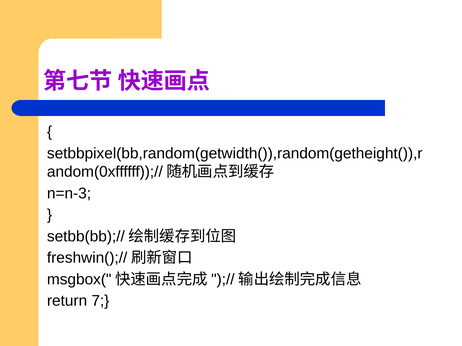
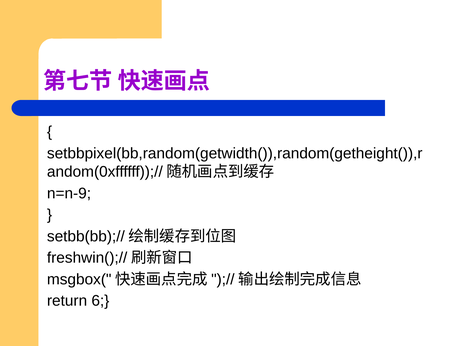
n=n-3: n=n-3 -> n=n-9 (69, 194)
7: 7 -> 6 (100, 301)
